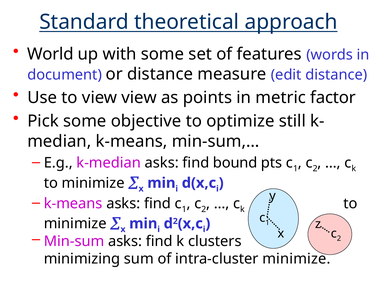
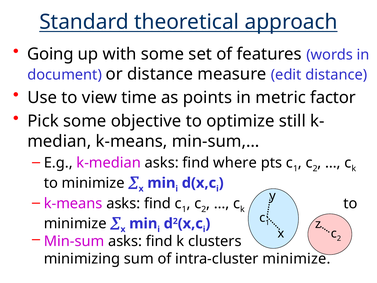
World: World -> Going (50, 54)
view view: view -> time (139, 98)
bound: bound -> where (235, 163)
